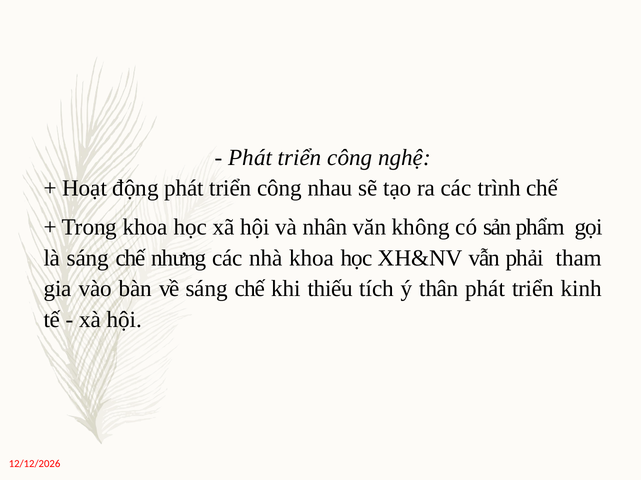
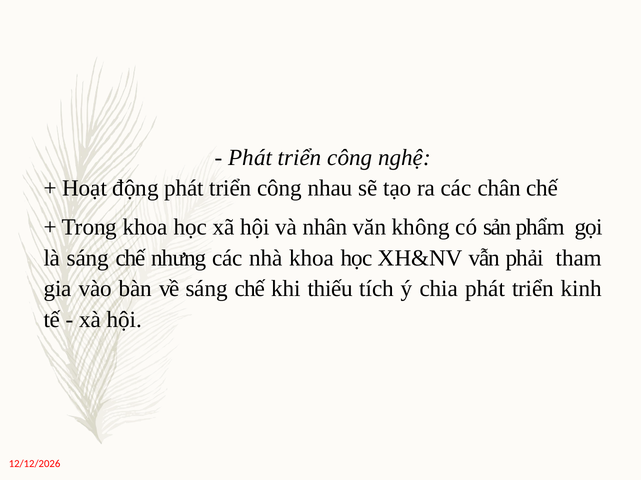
trình: trình -> chân (499, 189)
thân: thân -> chia (439, 289)
